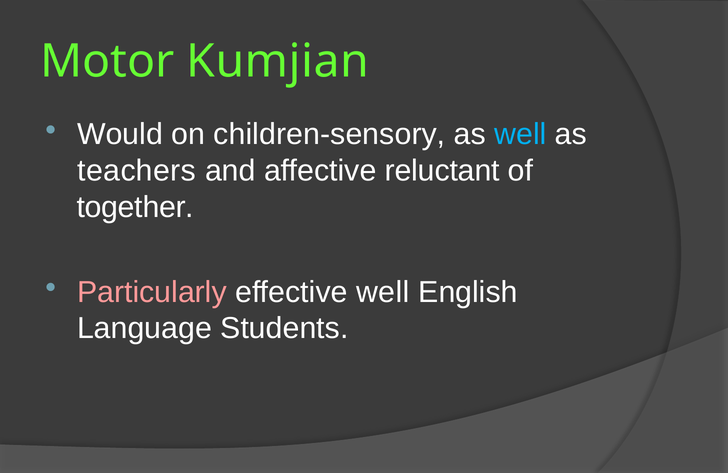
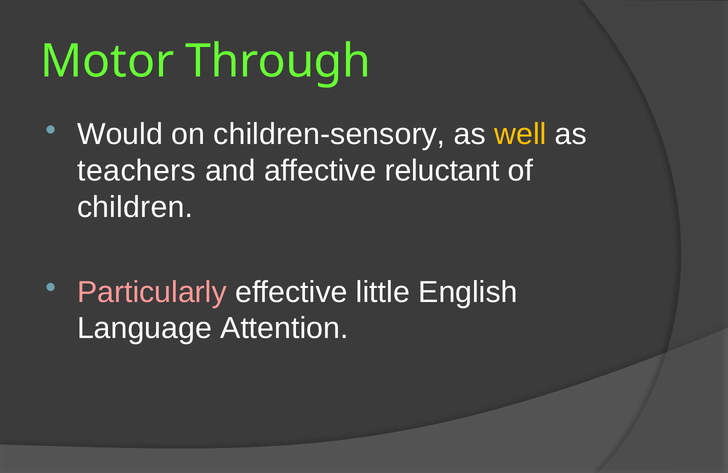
Kumjian: Kumjian -> Through (278, 62)
well colour: light blue -> yellow (520, 134)
together: together -> children (135, 207)
effective well: well -> little (383, 292)
Students: Students -> Attention (284, 329)
